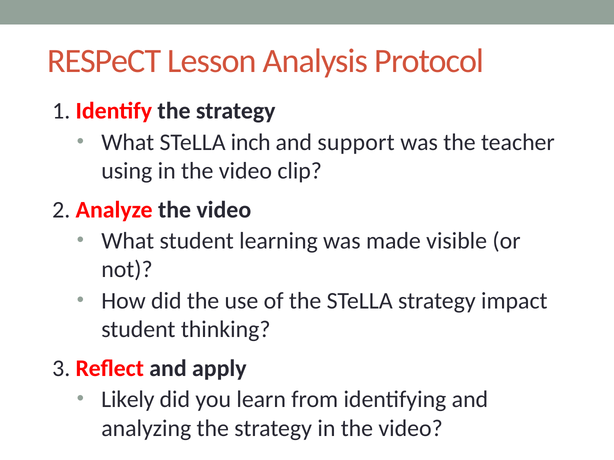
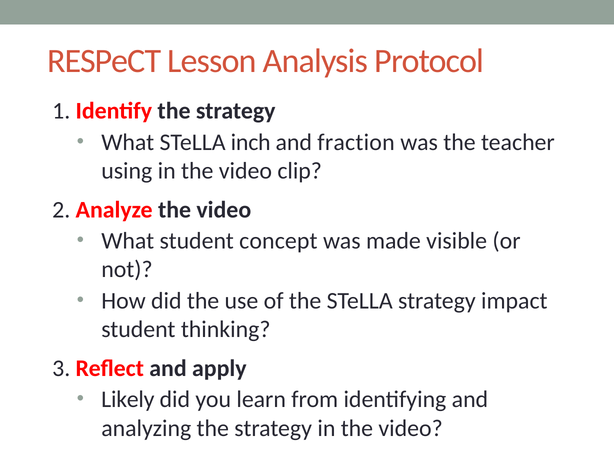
support: support -> fraction (356, 142)
learning: learning -> concept (278, 241)
